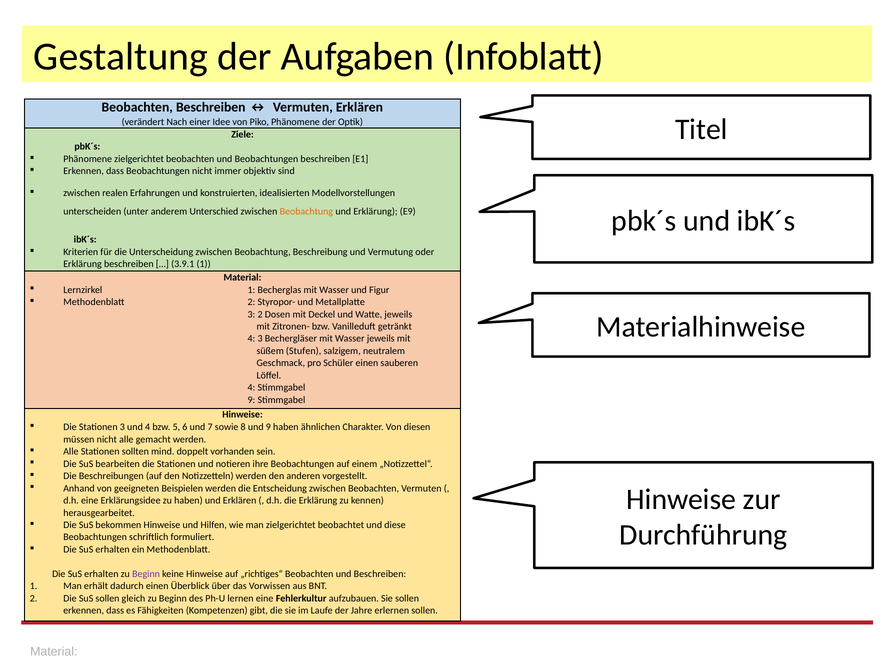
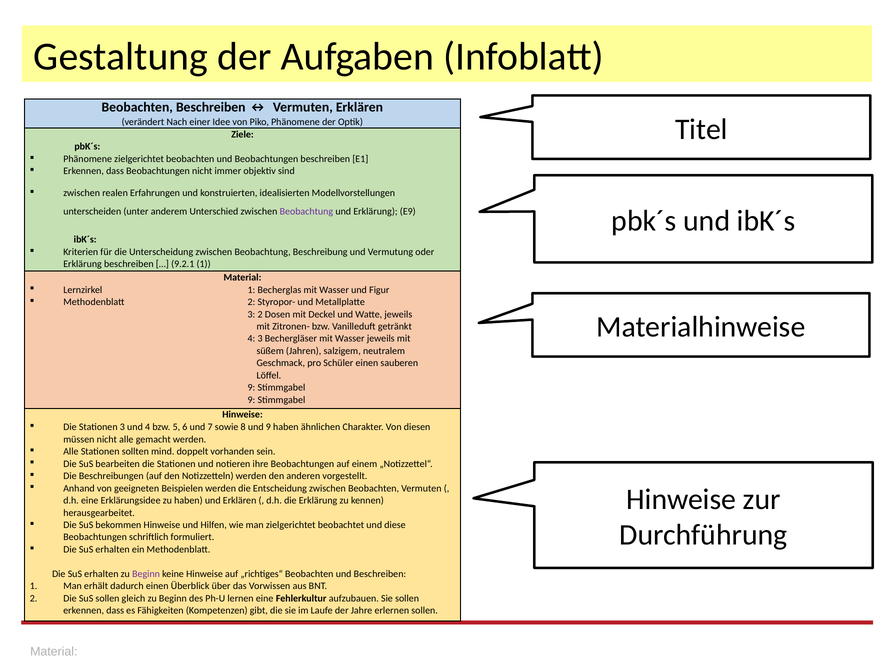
Beobachtung colour: orange -> purple (306, 211)
3.9.1: 3.9.1 -> 9.2.1 (183, 264)
Stufen: Stufen -> Jahren (304, 351)
4: 4 -> 9 (251, 387)
